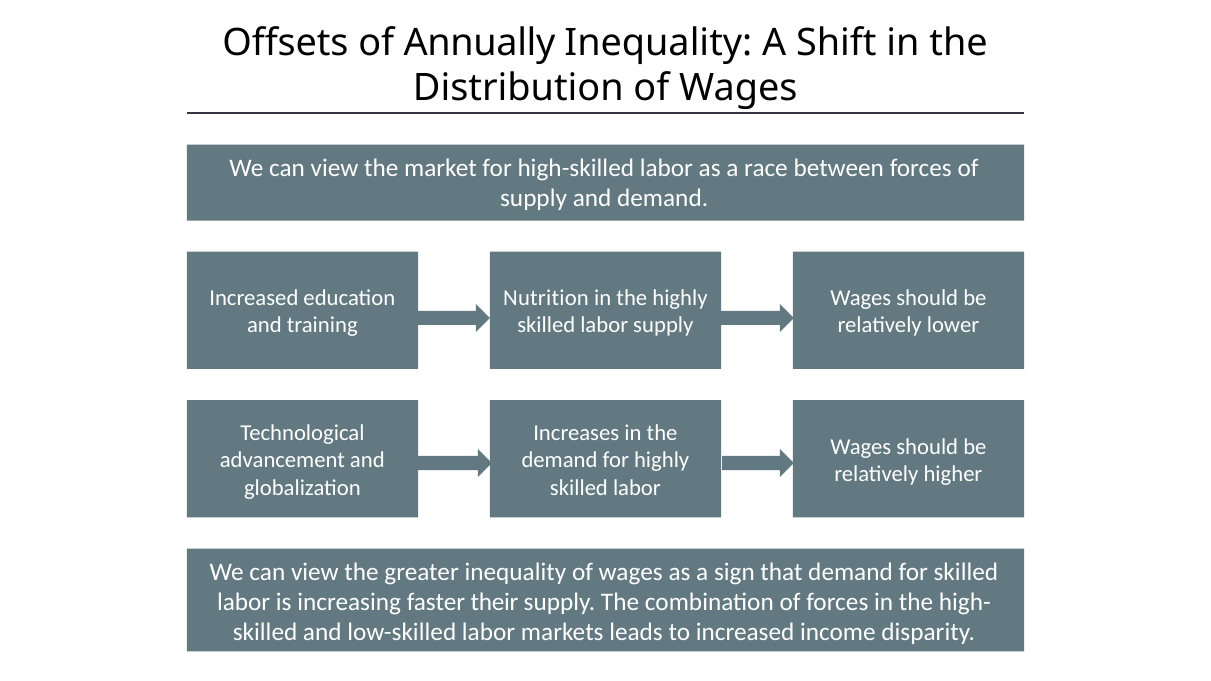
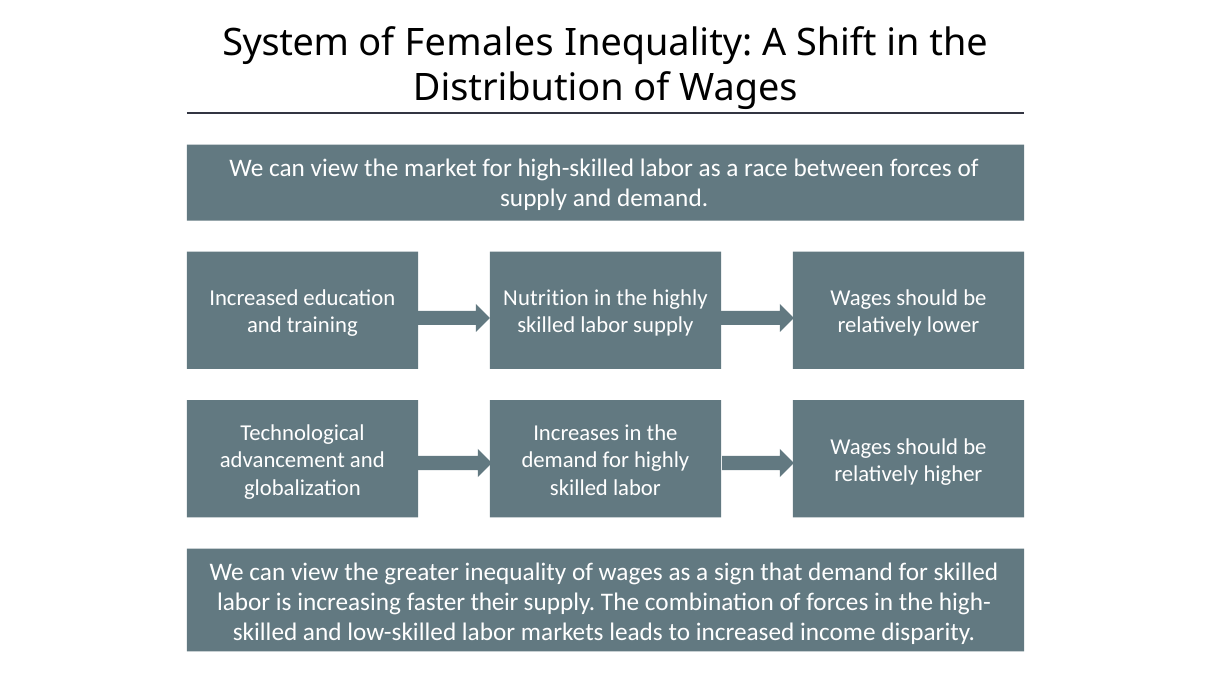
Offsets: Offsets -> System (286, 43)
Annually: Annually -> Females (479, 43)
